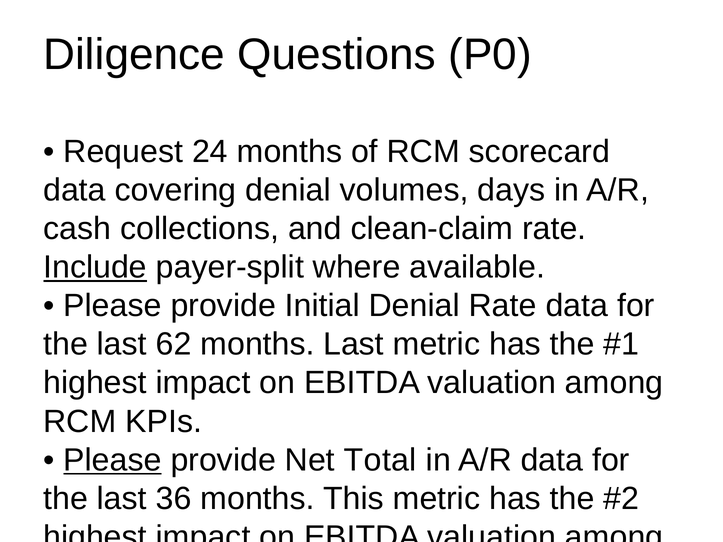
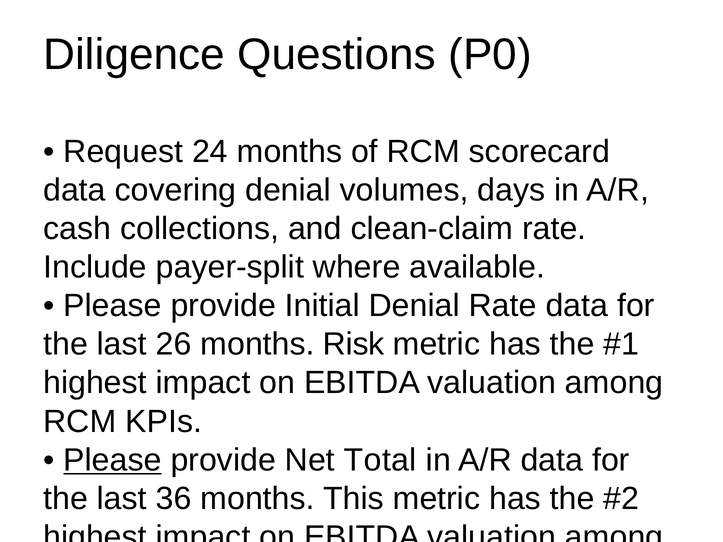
Include underline: present -> none (95, 267)
62: 62 -> 26 (174, 344)
months Last: Last -> Risk (354, 344)
